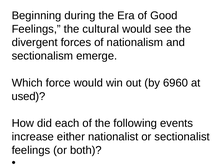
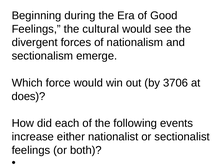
6960: 6960 -> 3706 (176, 83)
used: used -> does (28, 96)
